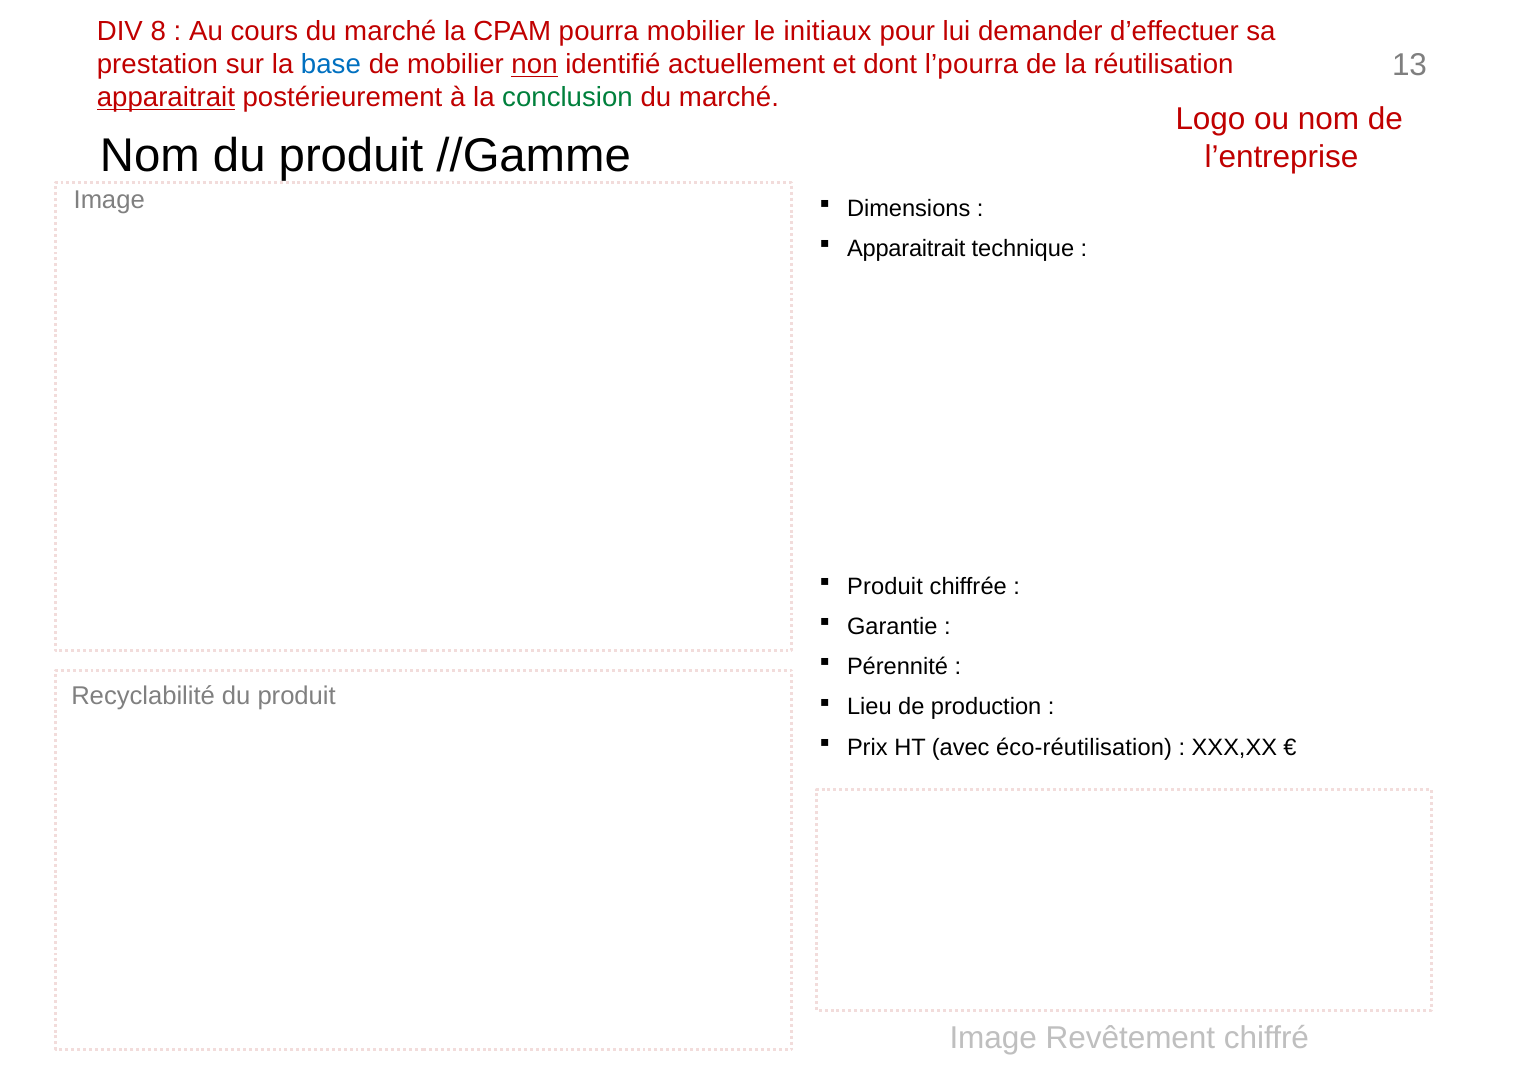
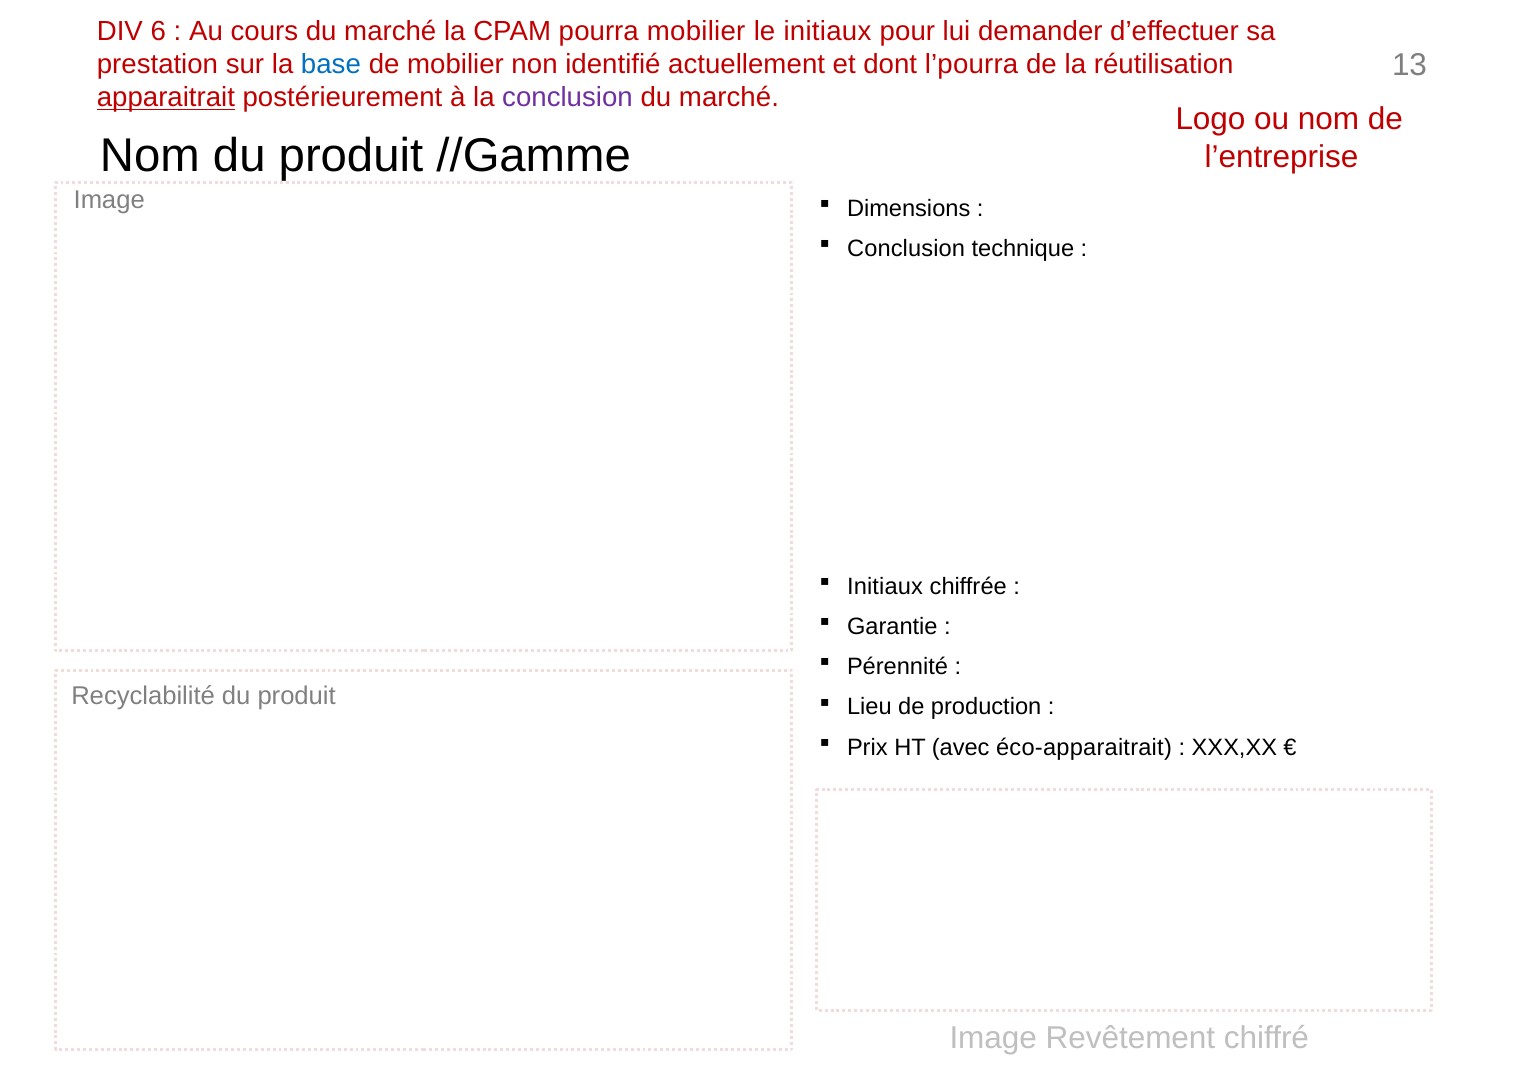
8: 8 -> 6 (158, 31)
non underline: present -> none (535, 65)
conclusion colour: green -> purple (568, 98)
Apparaitrait: Apparaitrait -> Conclusion (906, 249)
Produit: Produit -> Initiaux (885, 587)
éco-réutilisation: éco-réutilisation -> éco-apparaitrait (1084, 747)
